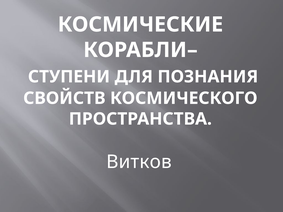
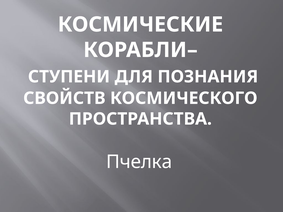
Витков: Витков -> Пчелка (139, 162)
